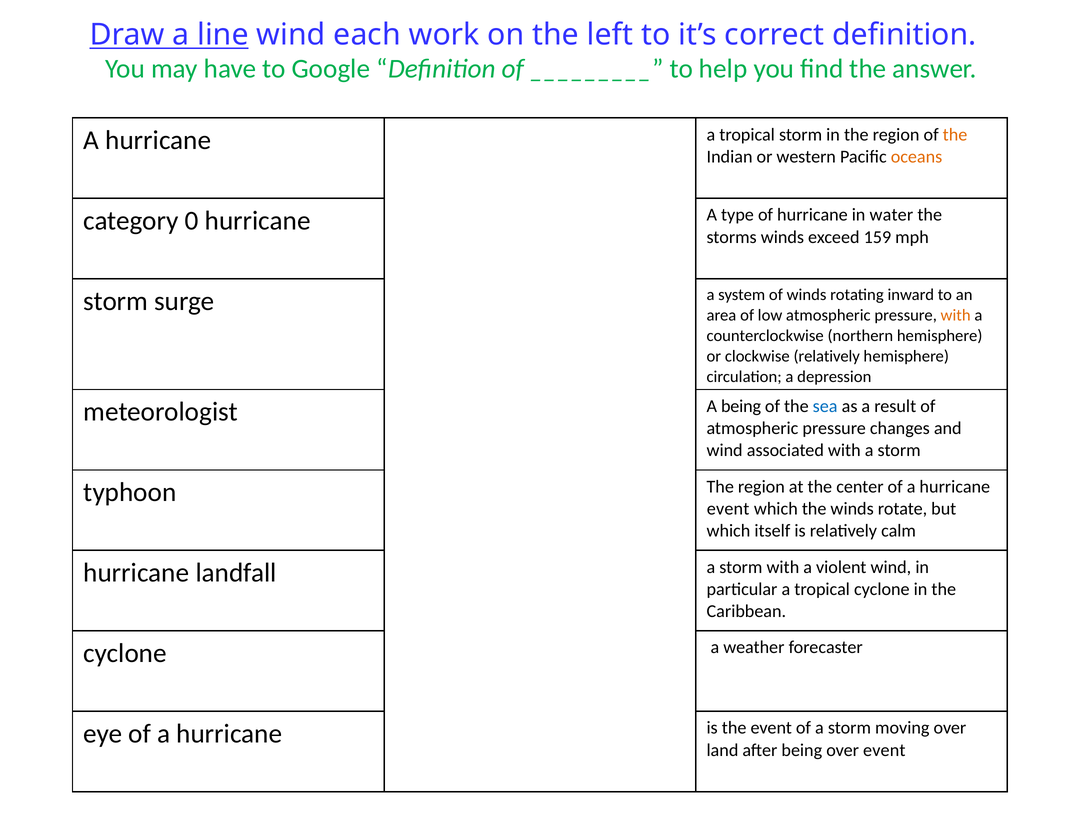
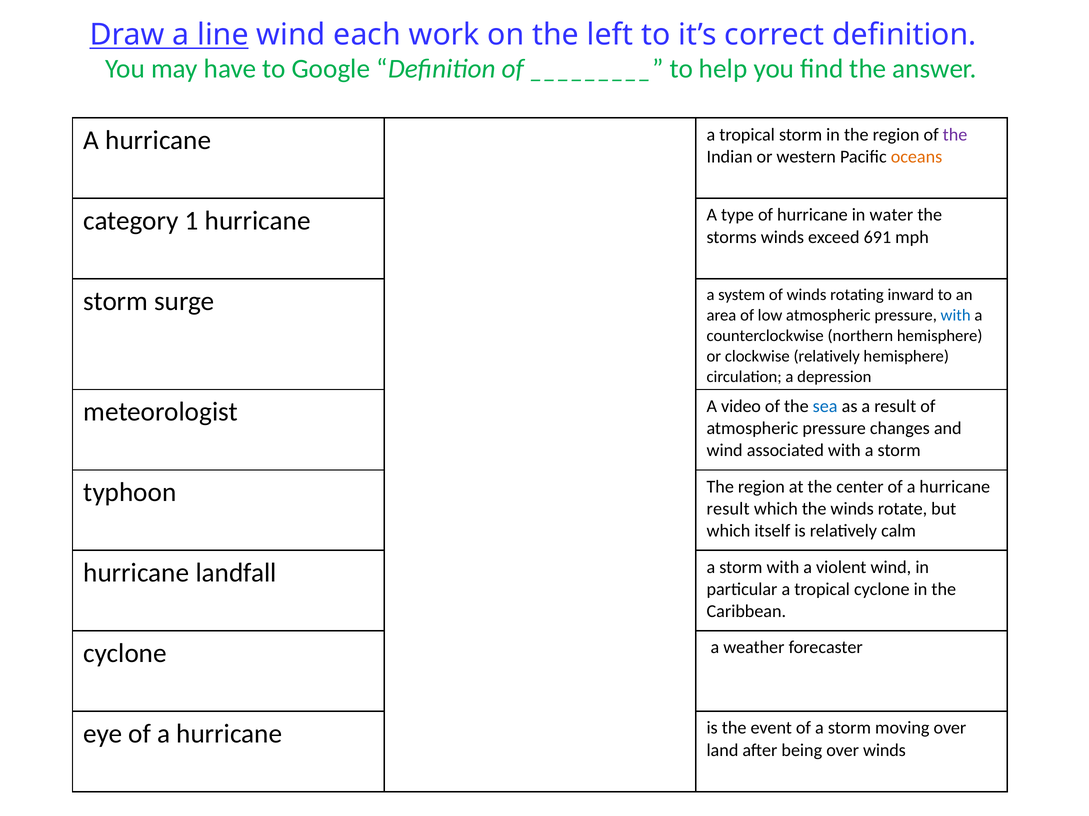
the colour: orange -> purple (955, 135)
0: 0 -> 1 (192, 221)
159: 159 -> 691 (877, 237)
with colour: orange -> blue (956, 316)
A being: being -> video (741, 407)
event: event -> result (728, 509)
over event: event -> winds (884, 751)
